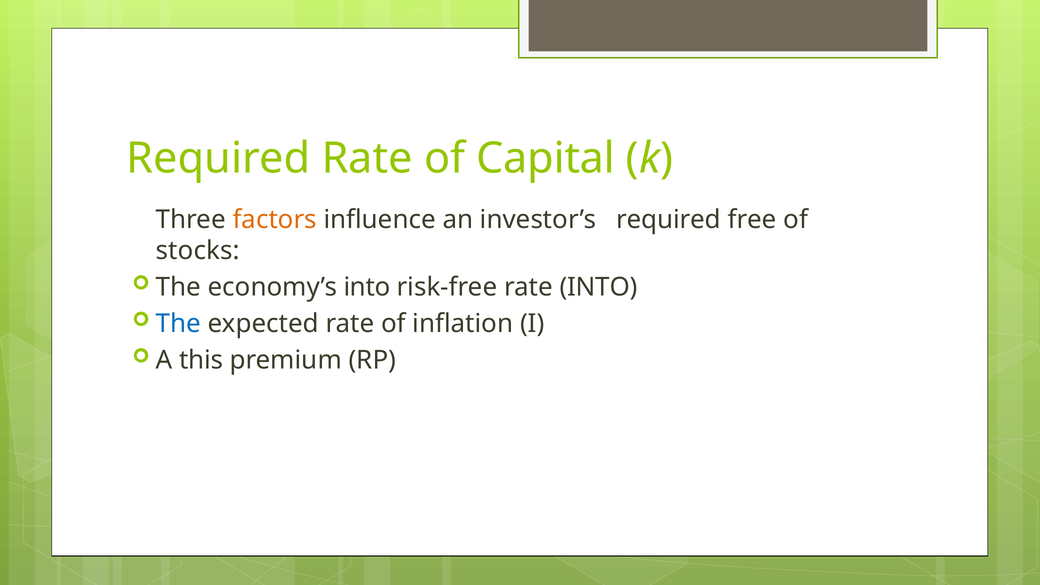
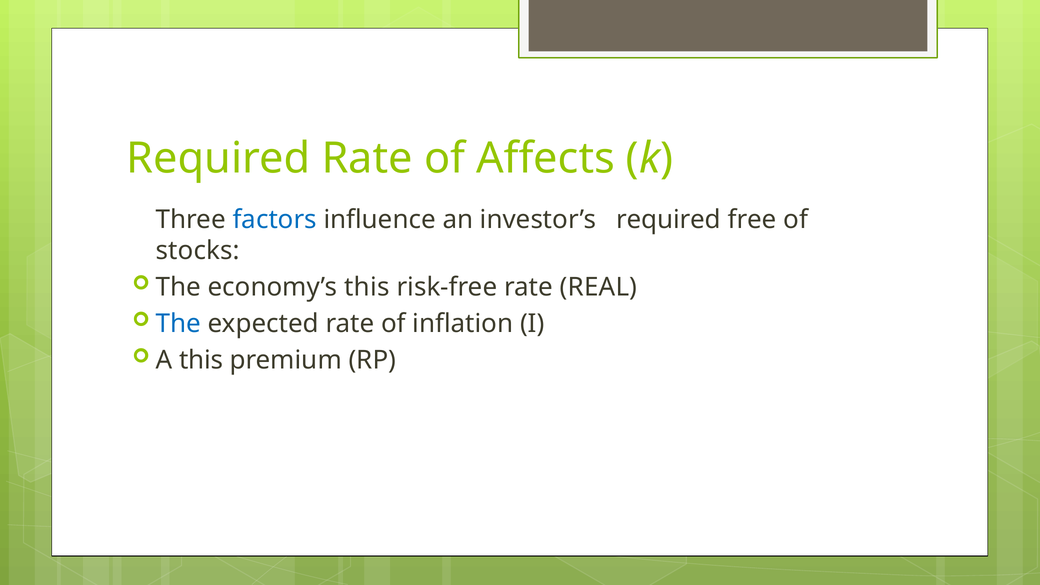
Capital: Capital -> Affects (546, 158)
factors colour: orange -> blue (275, 220)
economy’s into: into -> this (367, 287)
rate INTO: INTO -> REAL (598, 287)
